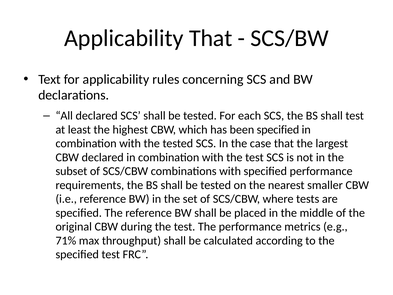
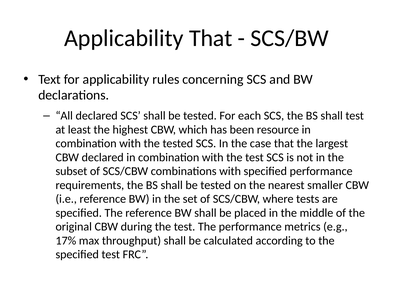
been specified: specified -> resource (278, 129)
71%: 71% -> 17% (66, 240)
